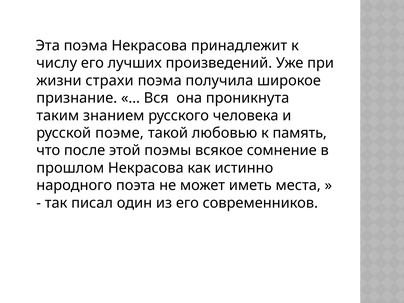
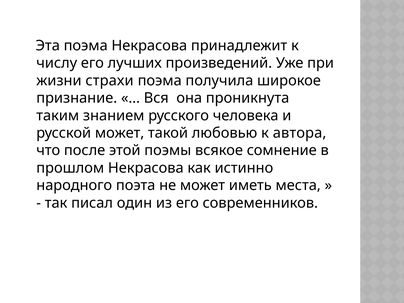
русской поэме: поэме -> может (120, 133)
память: память -> автора (300, 133)
